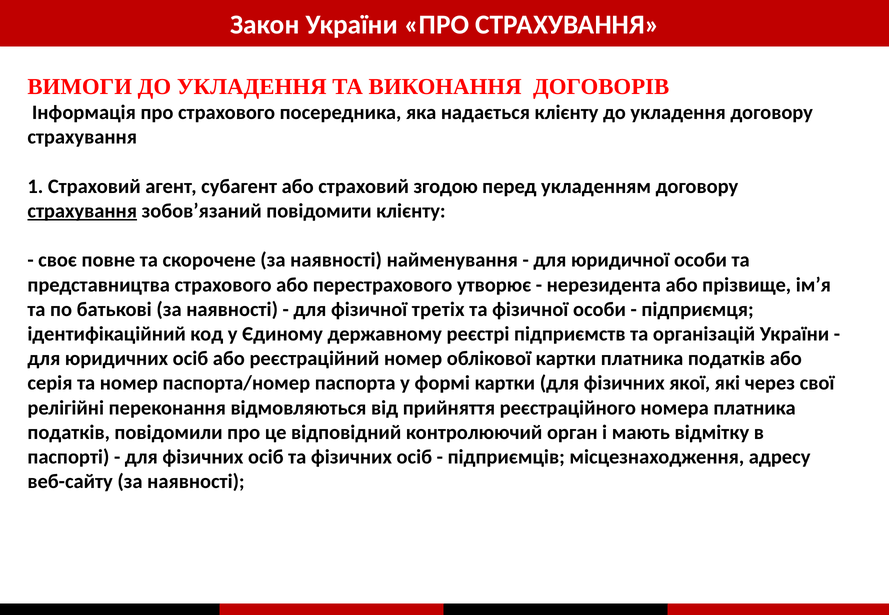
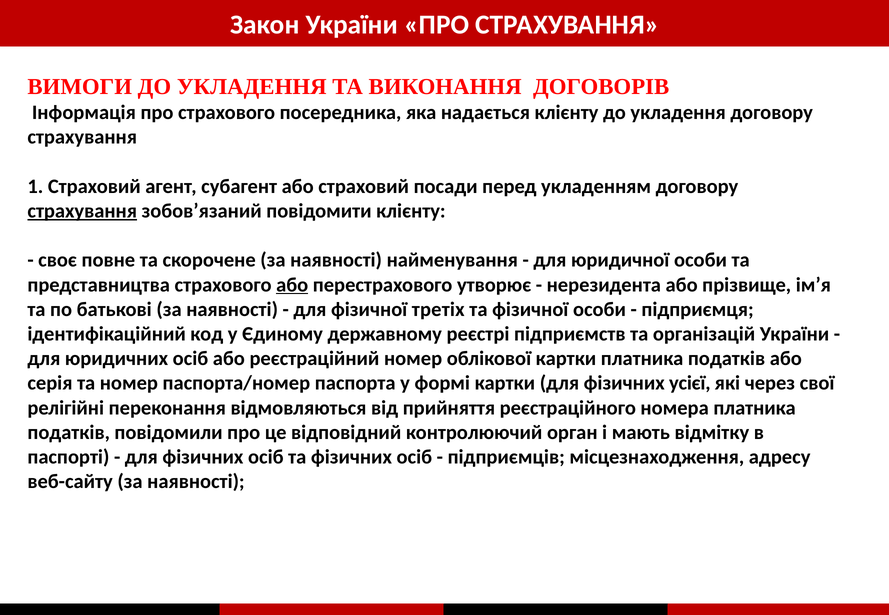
згодою: згодою -> посади (446, 187)
або underline: none -> present (292, 285)
якої: якої -> усієї (690, 384)
